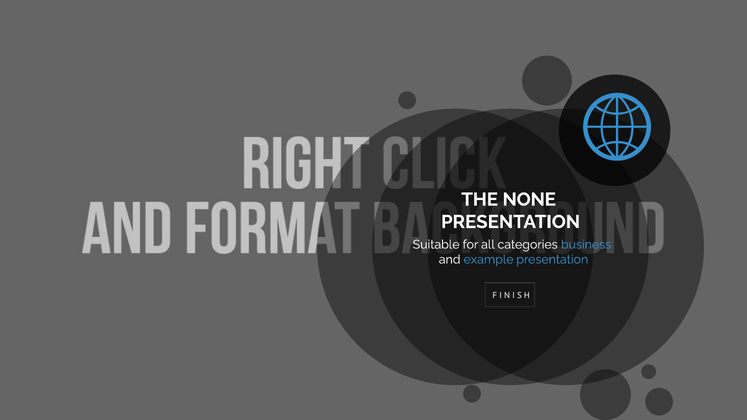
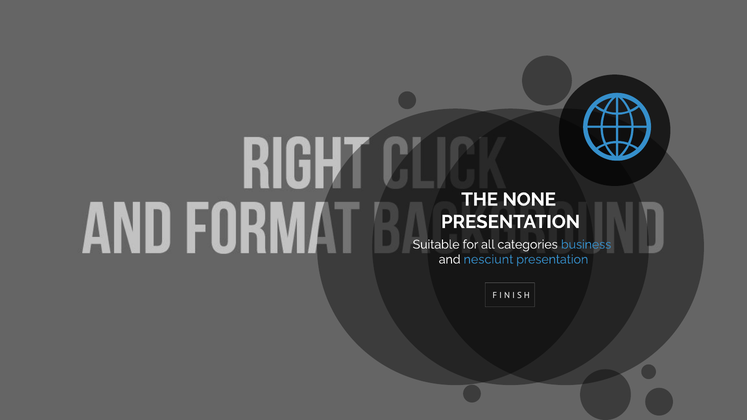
example: example -> nesciunt (488, 260)
